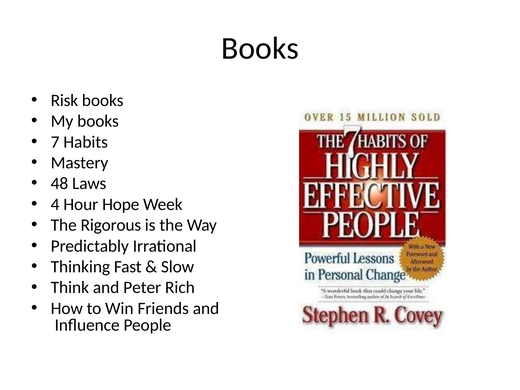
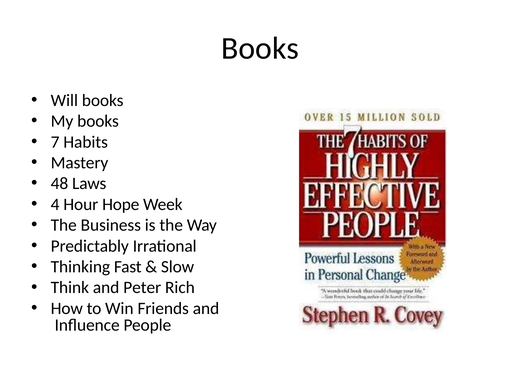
Risk: Risk -> Will (64, 100)
Rigorous: Rigorous -> Business (111, 225)
